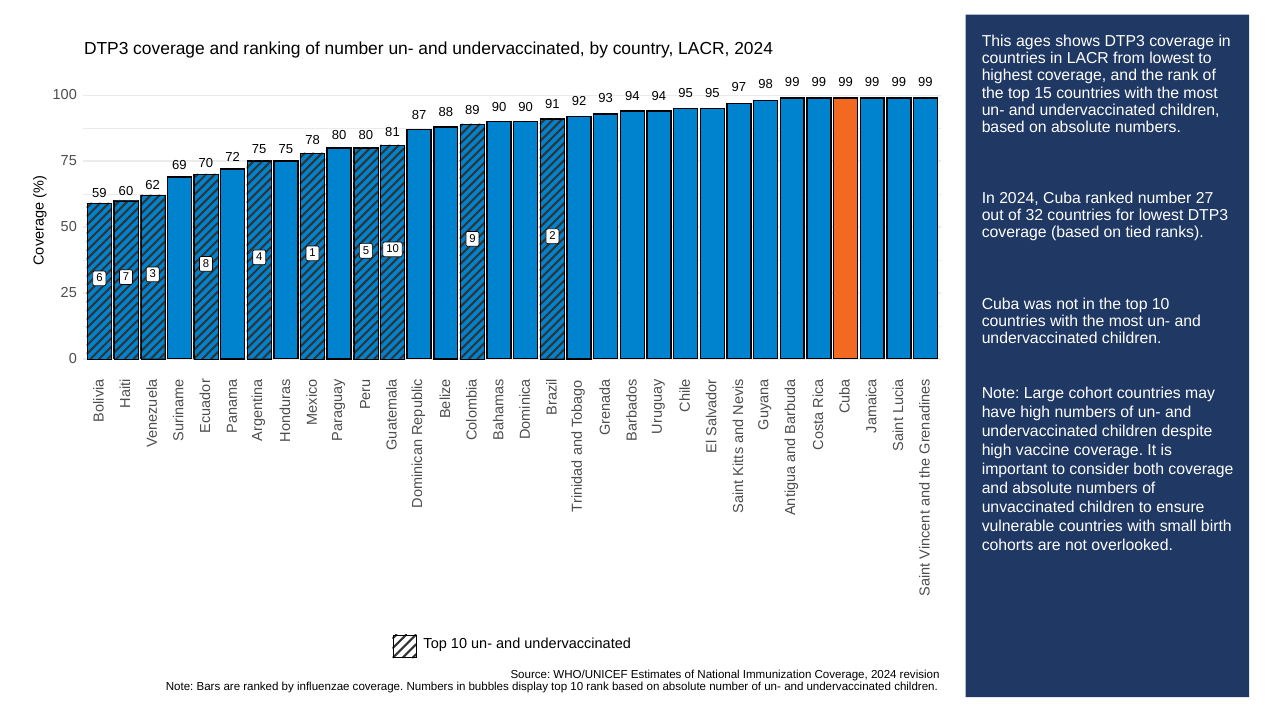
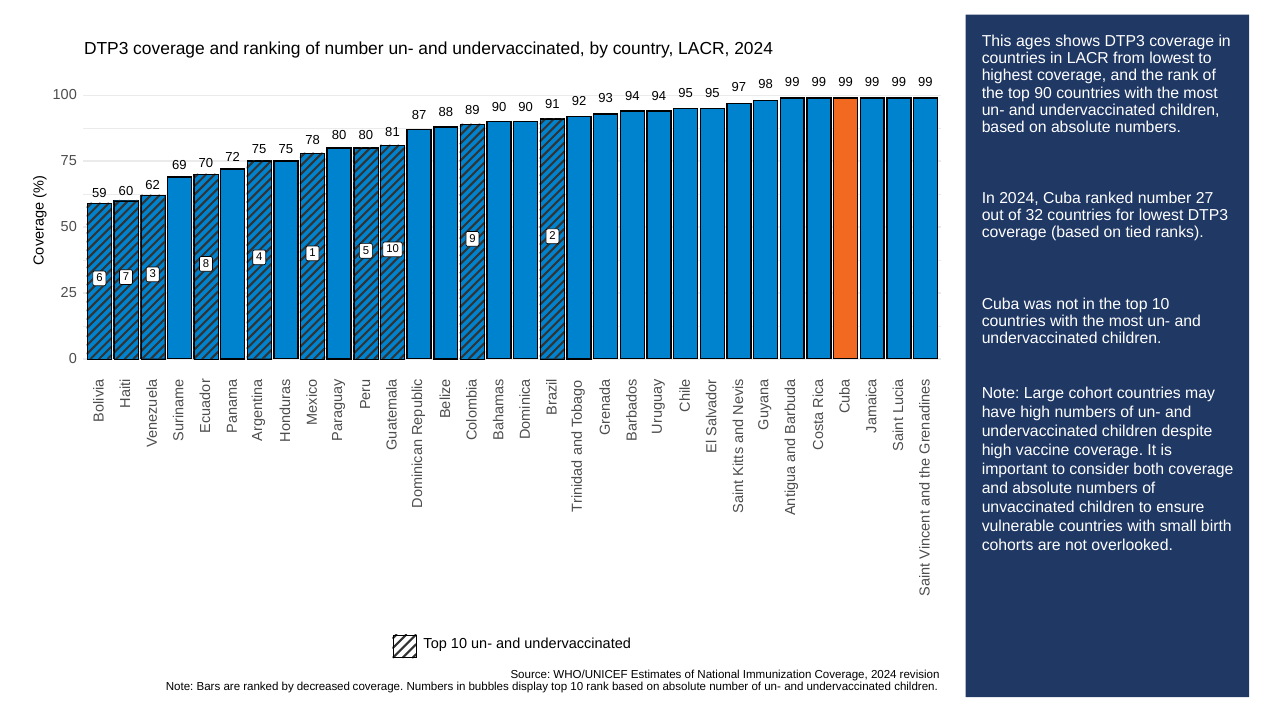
top 15: 15 -> 90 (1043, 93)
influenzae: influenzae -> decreased (323, 687)
